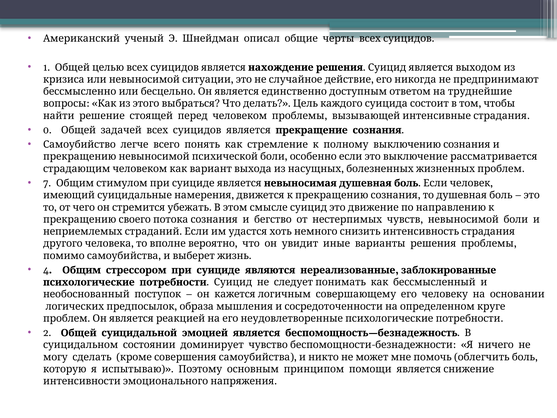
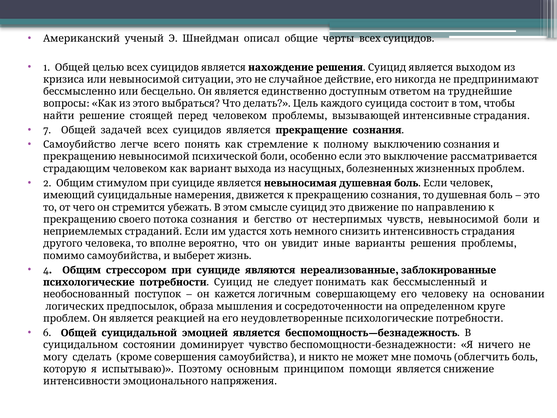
0: 0 -> 7 (47, 130)
7: 7 -> 2 (47, 183)
2: 2 -> 6 (47, 333)
